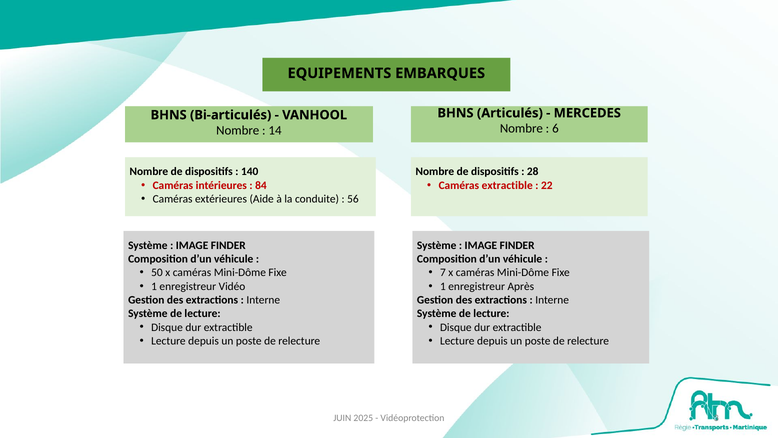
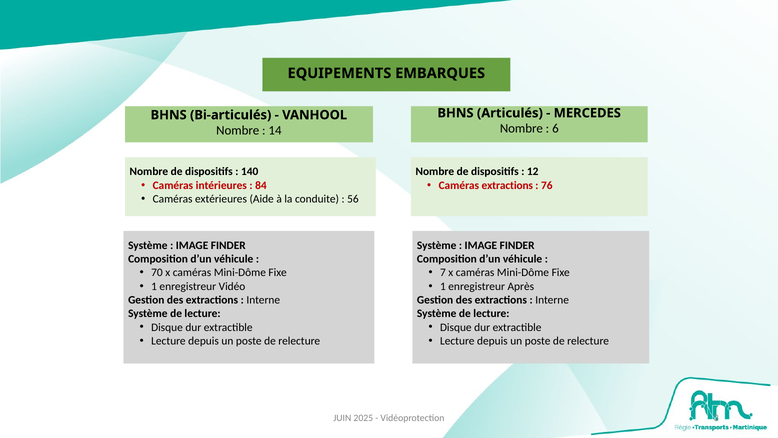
28: 28 -> 12 (533, 172)
Caméras extractible: extractible -> extractions (507, 185)
22: 22 -> 76 (547, 185)
50: 50 -> 70 (157, 272)
